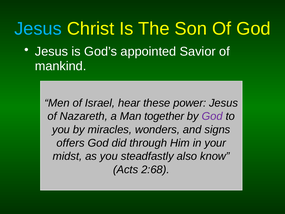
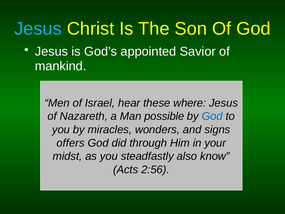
power: power -> where (190, 103)
together: together -> possible (164, 116)
God colour: purple -> blue (212, 116)
2:68: 2:68 -> 2:56 (155, 169)
